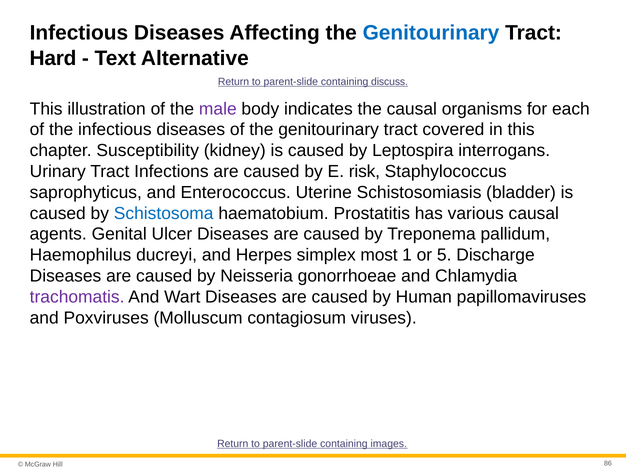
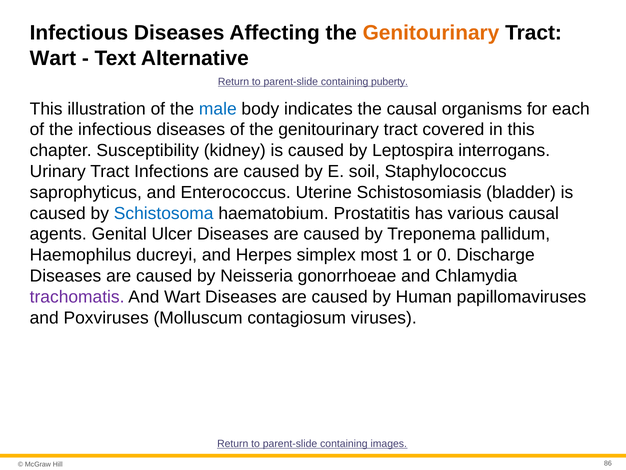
Genitourinary colour: blue -> orange (431, 33)
Hard: Hard -> Wart (53, 58)
discuss: discuss -> puberty (390, 82)
male colour: purple -> blue (218, 109)
risk: risk -> soil (364, 171)
5: 5 -> 0 (444, 255)
